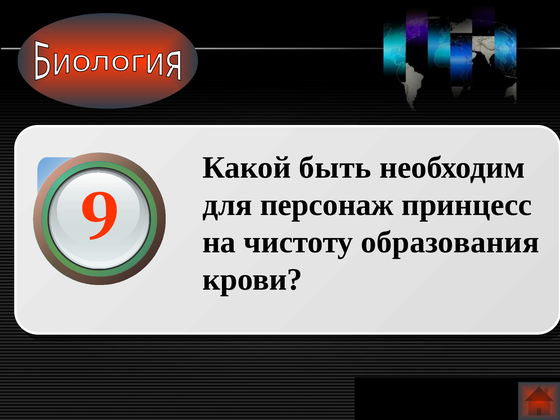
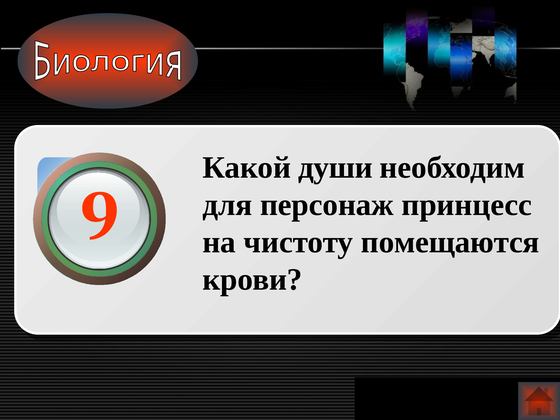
быть: быть -> души (335, 167)
образования: образования -> помещаются (450, 242)
